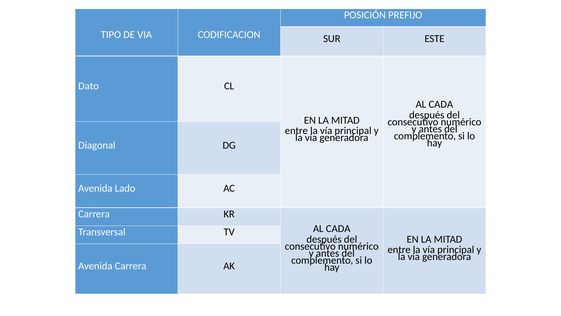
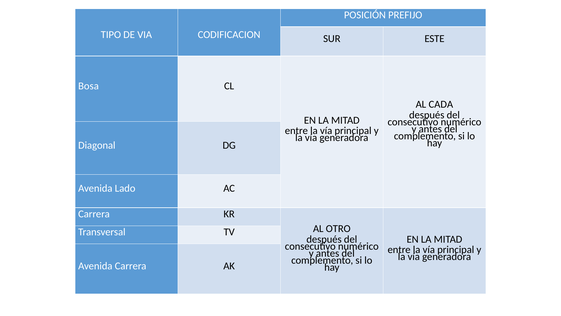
Dato: Dato -> Bosa (89, 86)
CADA: CADA -> OTRO (338, 228)
